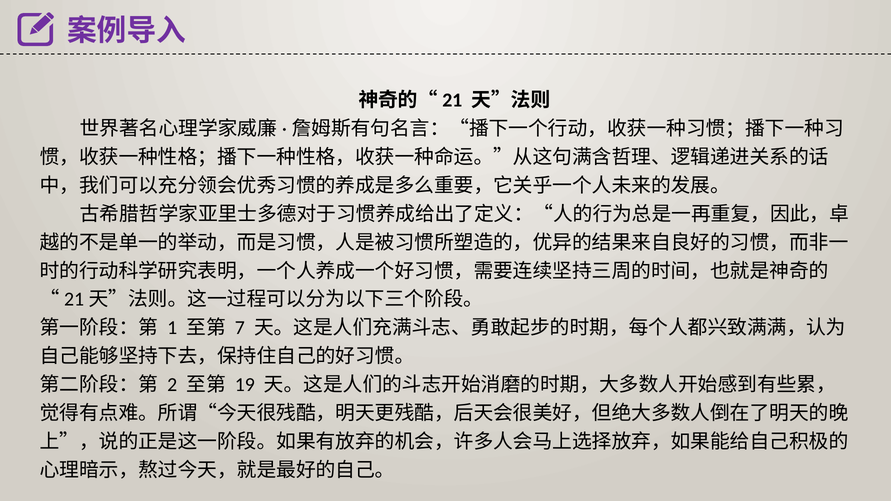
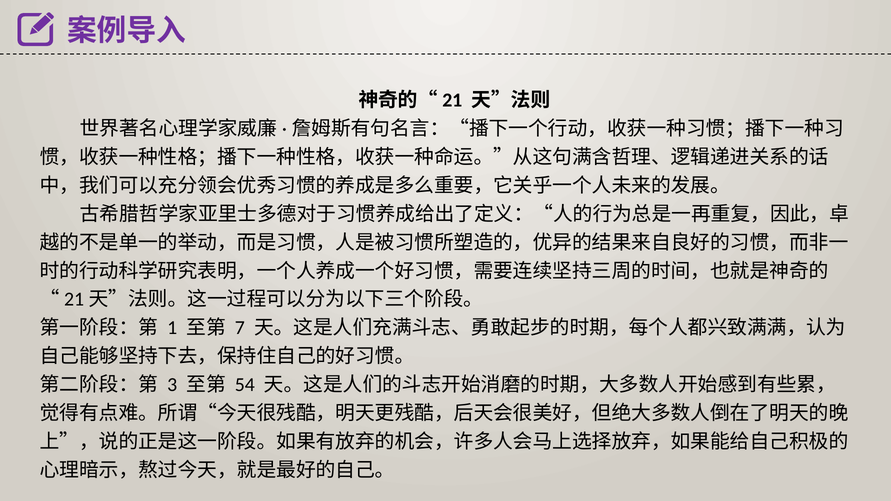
2: 2 -> 3 (172, 385)
19: 19 -> 54 (245, 385)
